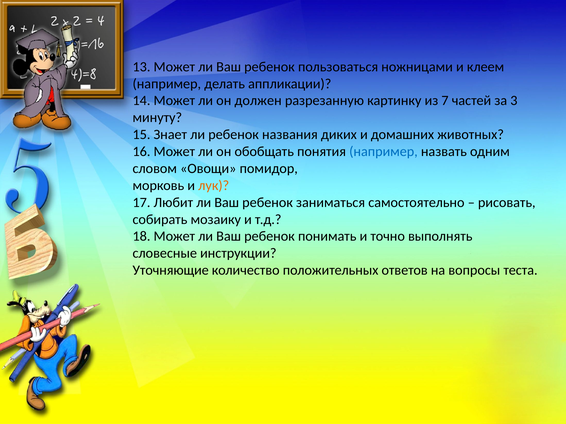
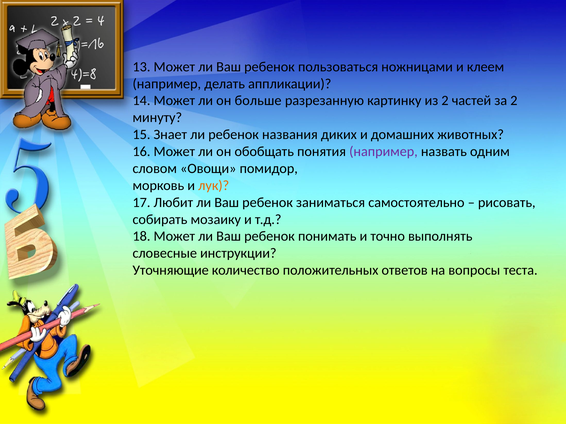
должен: должен -> больше (258, 101)
из 7: 7 -> 2 (445, 101)
за 3: 3 -> 2 (514, 101)
например colour: blue -> purple (383, 152)
